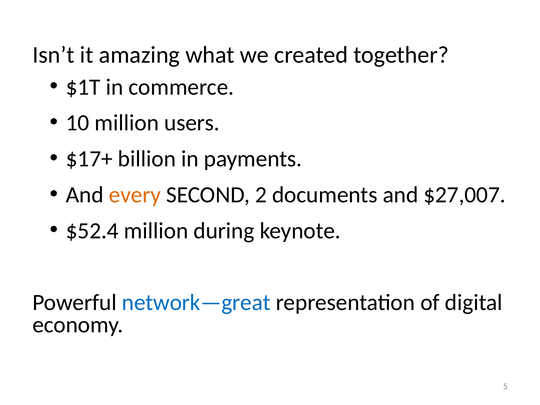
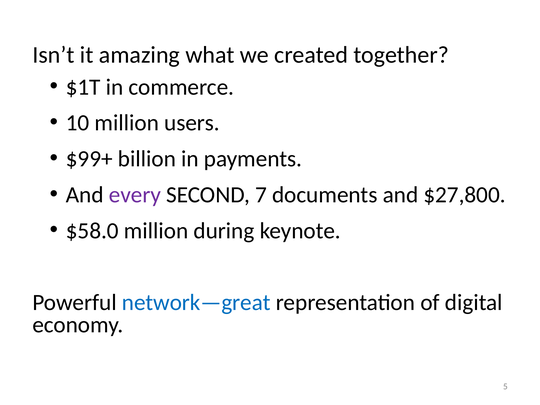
$17+: $17+ -> $99+ (89, 159)
every colour: orange -> purple (135, 195)
2: 2 -> 7 (261, 195)
$27,007: $27,007 -> $27,800 (465, 195)
$52.4: $52.4 -> $58.0 (92, 231)
